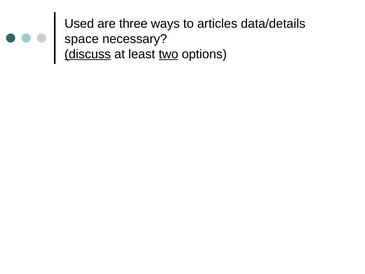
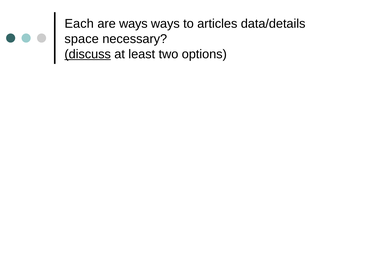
Used: Used -> Each (79, 24)
are three: three -> ways (133, 24)
two underline: present -> none (168, 54)
